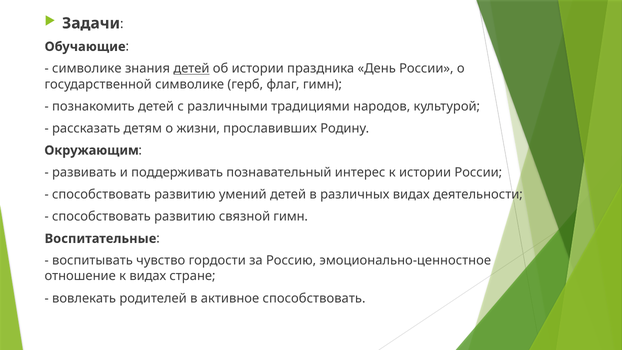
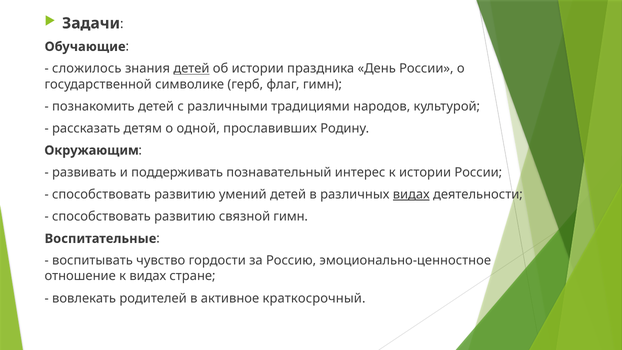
символике: символике -> сложилось (87, 69)
жизни: жизни -> одной (198, 128)
видах underline: none -> present (411, 194)
активное способствовать: способствовать -> краткосрочный (314, 298)
